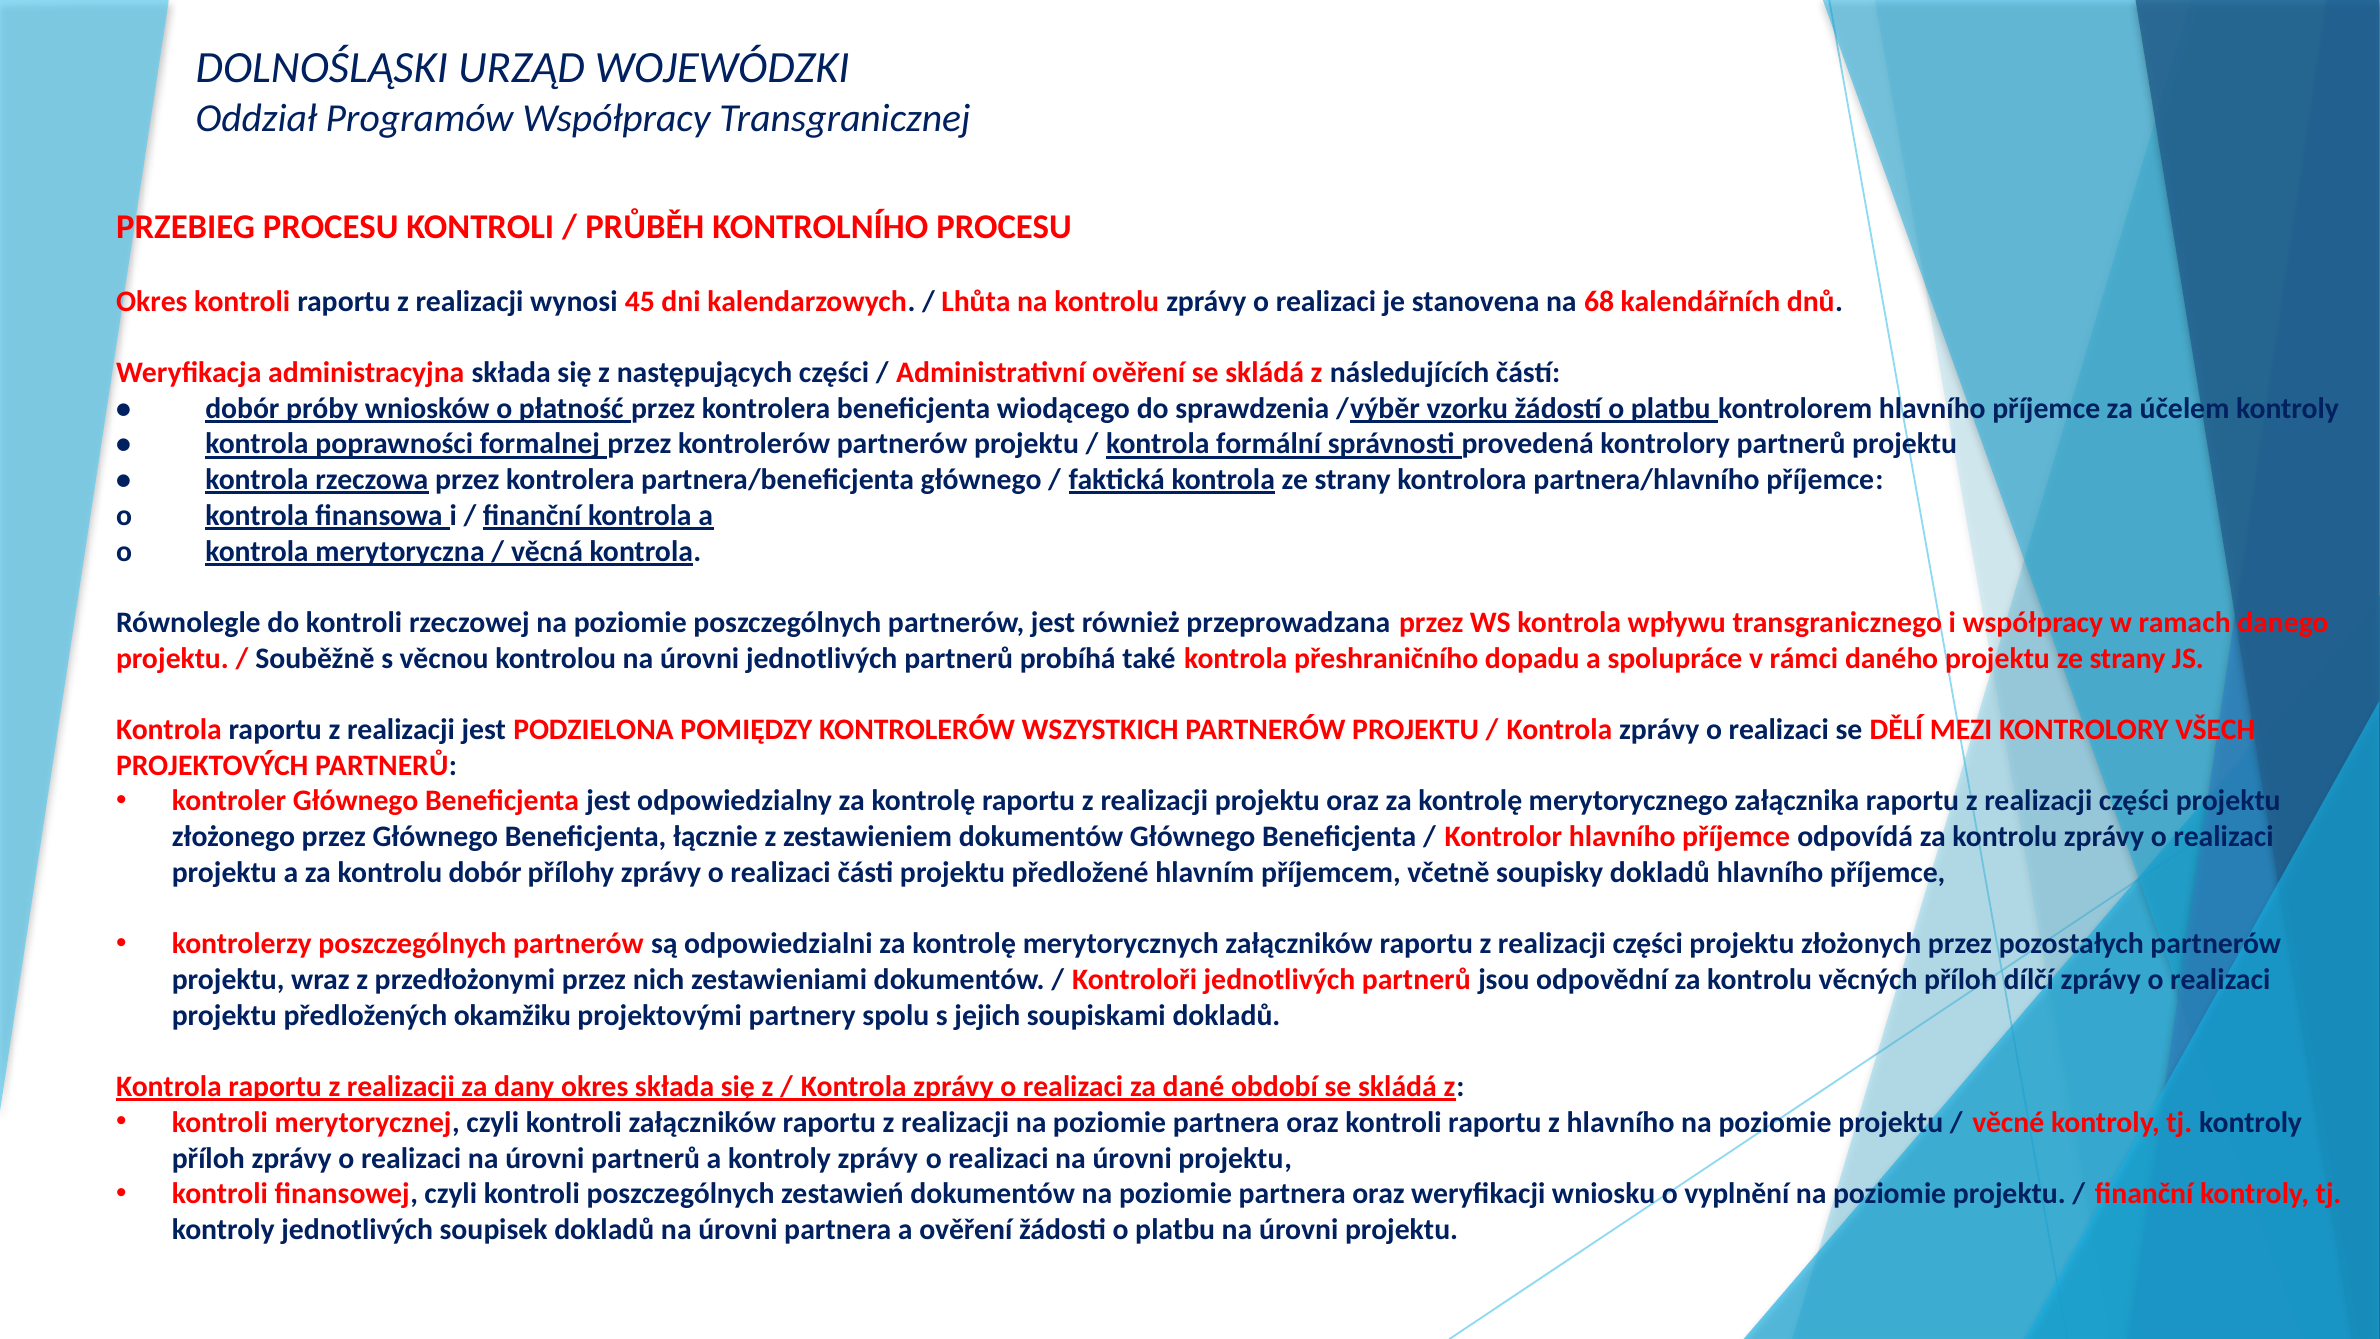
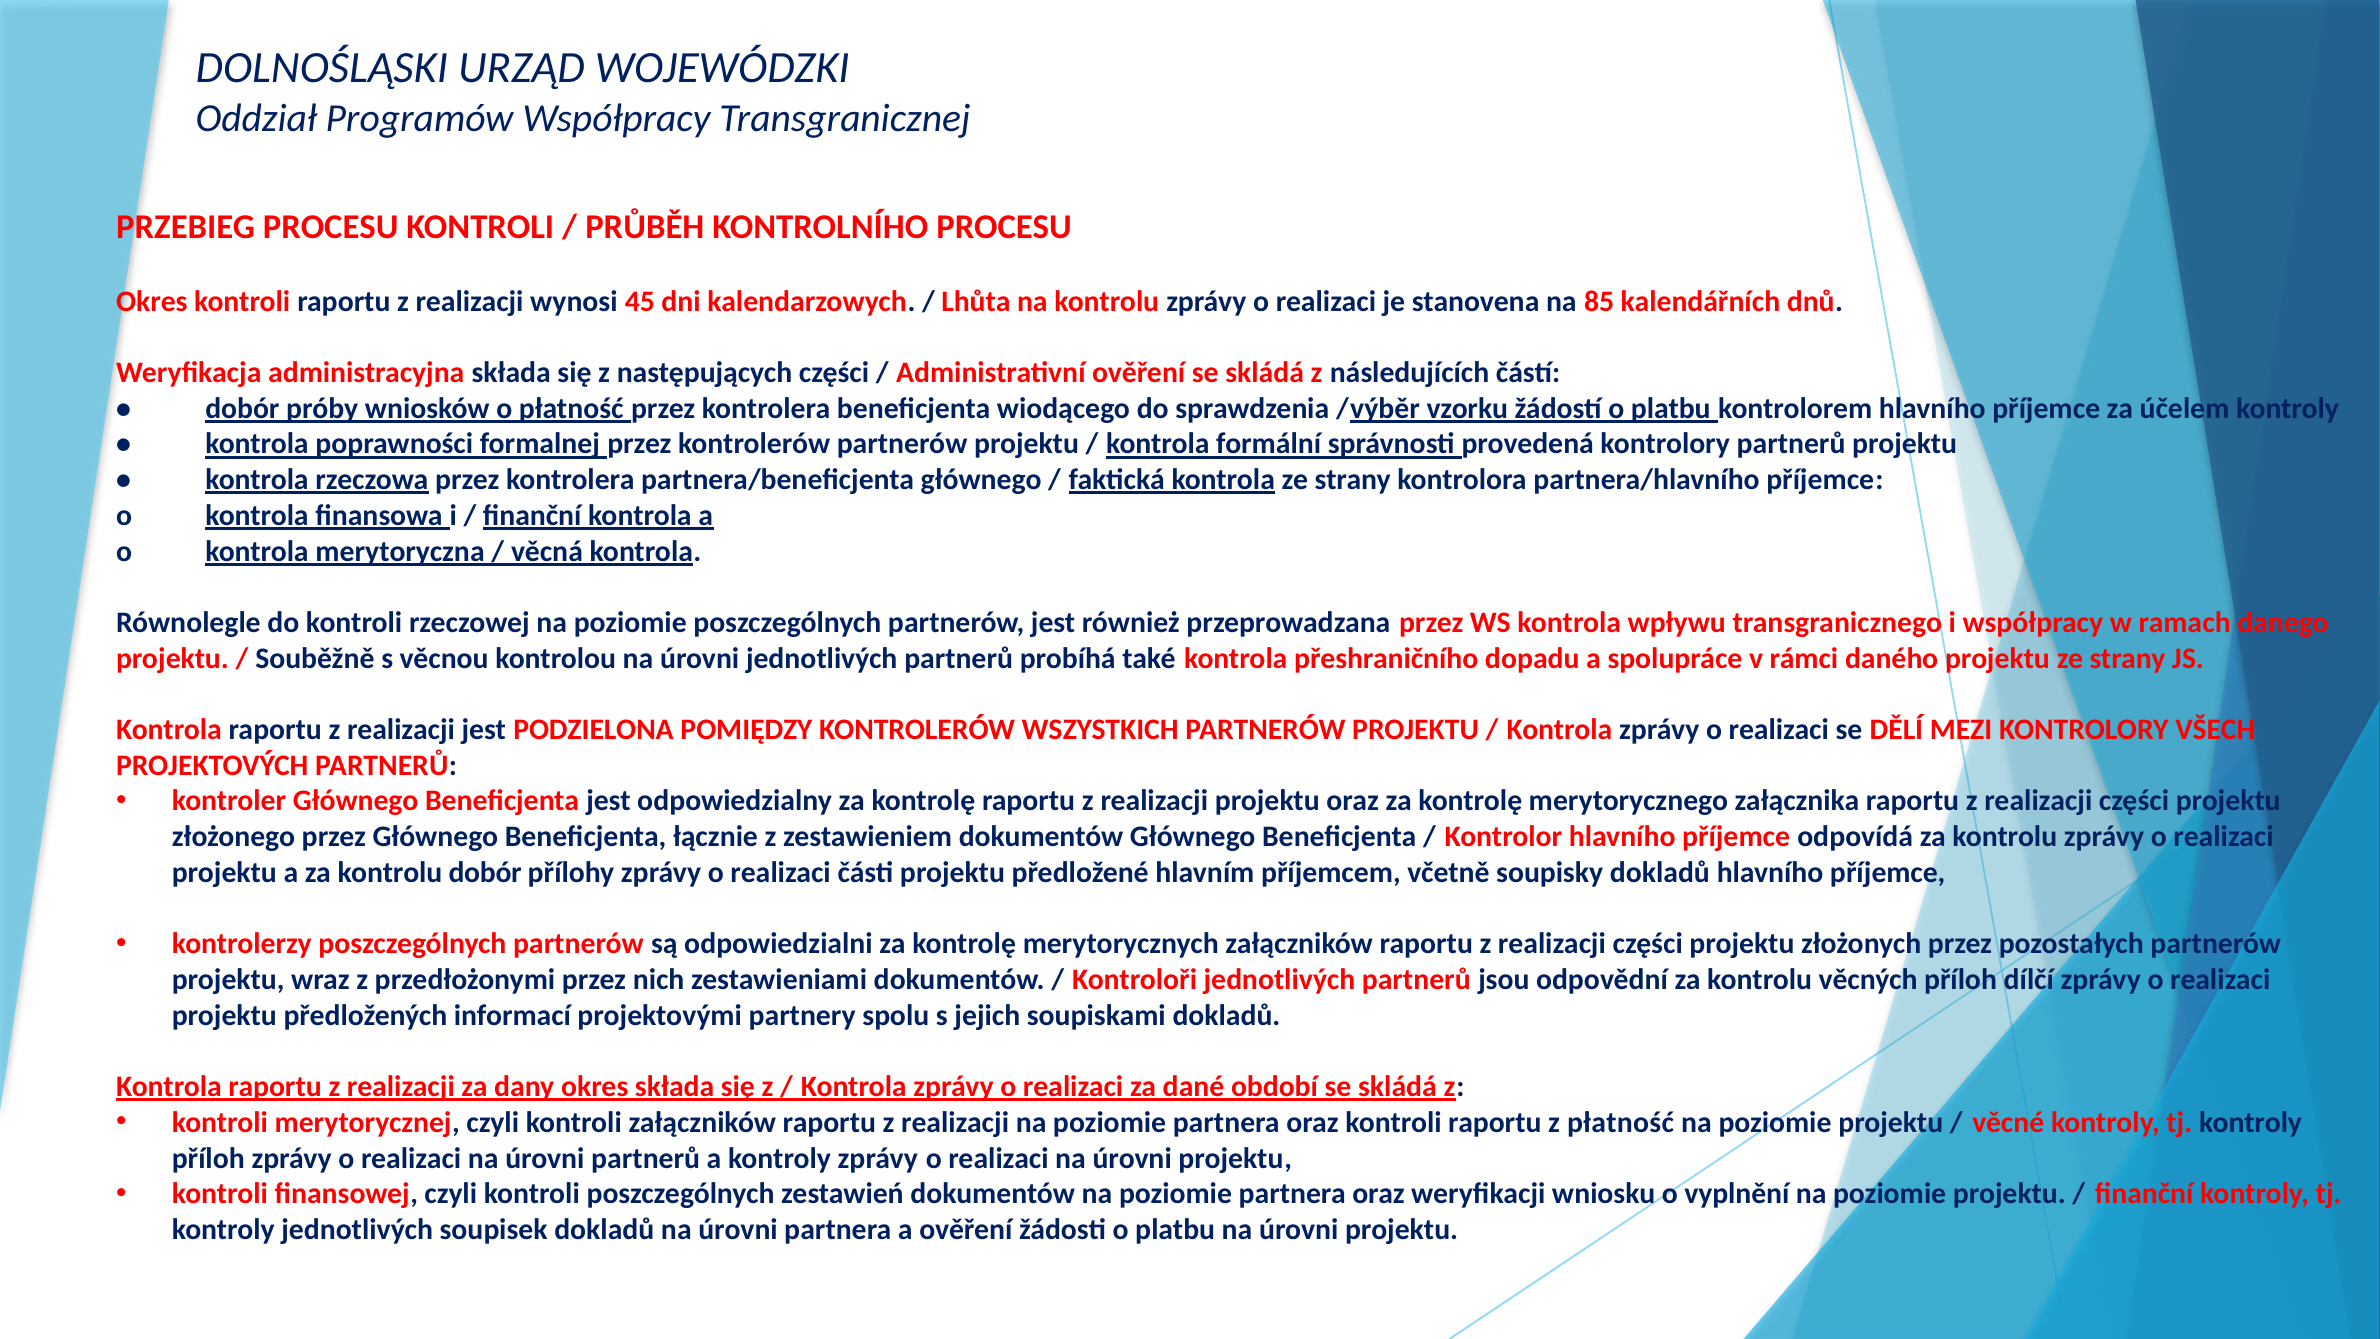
68: 68 -> 85 (1599, 301)
okamžiku: okamžiku -> informací (512, 1015)
z hlavního: hlavního -> płatność (1620, 1122)
